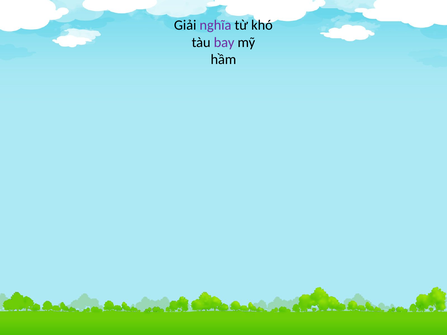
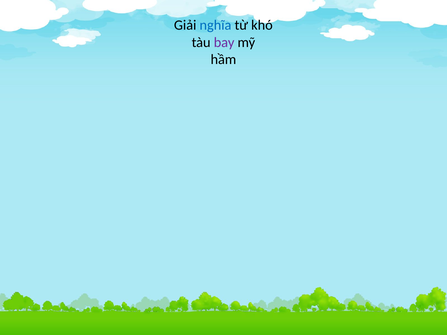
nghĩa colour: purple -> blue (215, 25)
